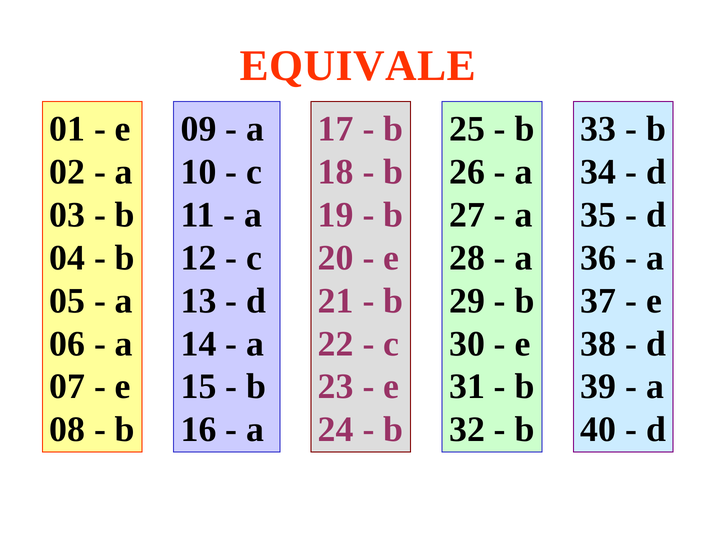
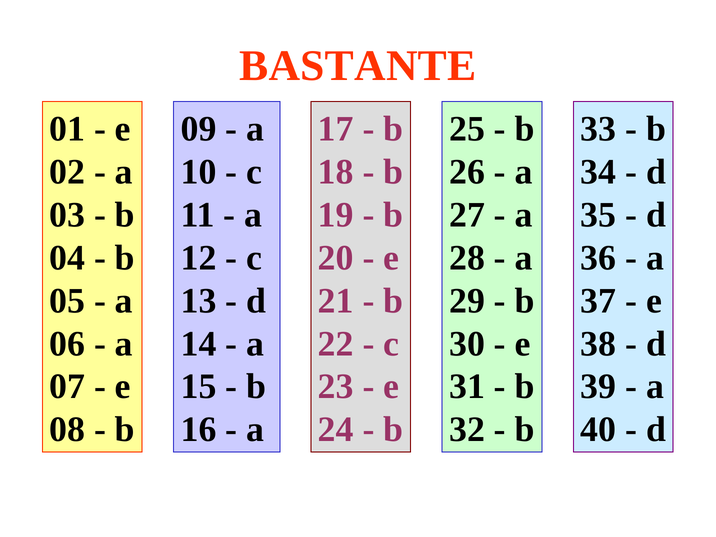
EQUIVALE: EQUIVALE -> BASTANTE (358, 66)
